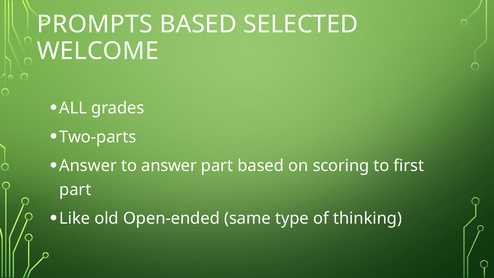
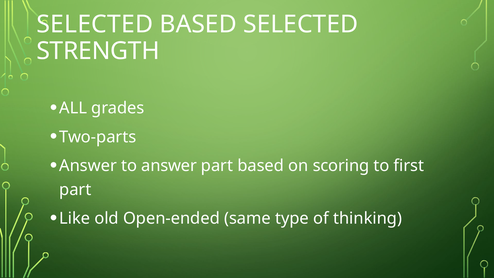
PROMPTS: PROMPTS -> SELECTED (95, 24)
WELCOME: WELCOME -> STRENGTH (98, 51)
